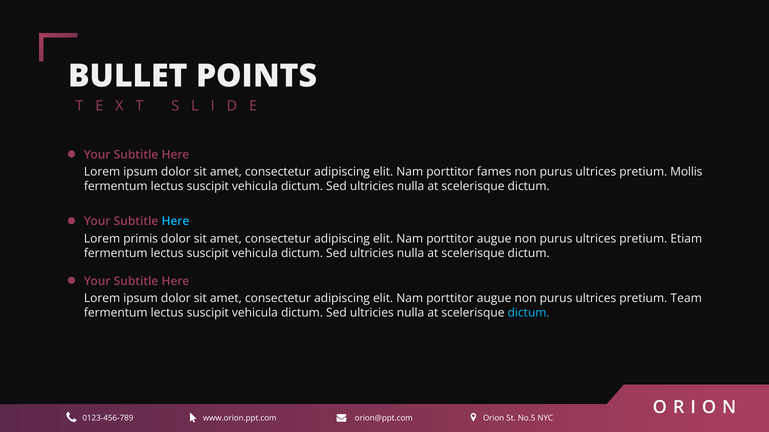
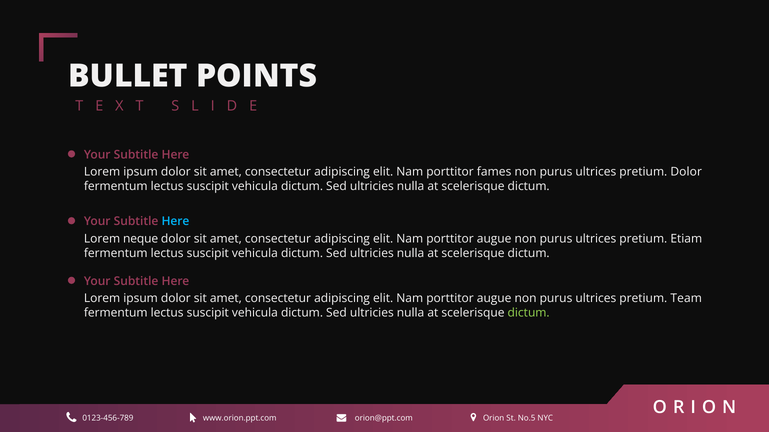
pretium Mollis: Mollis -> Dolor (686, 172)
primis: primis -> neque (141, 239)
dictum colour: light blue -> light green (529, 313)
